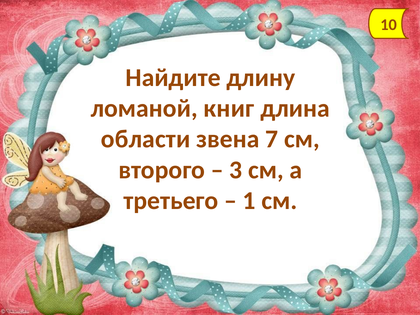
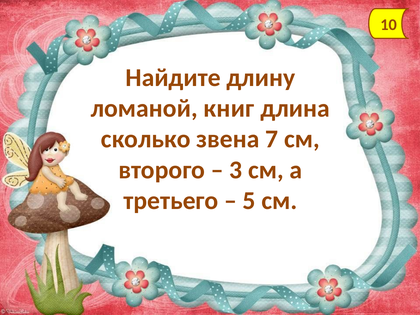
области: области -> сколько (146, 139)
1: 1 -> 5 (249, 201)
